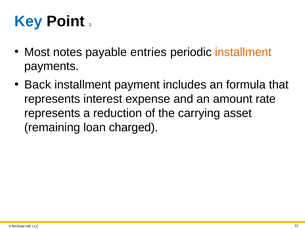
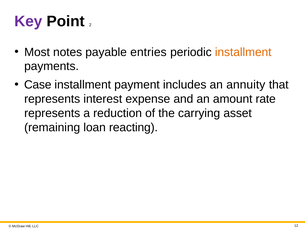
Key colour: blue -> purple (28, 21)
Back: Back -> Case (38, 85)
formula: formula -> annuity (246, 85)
charged: charged -> reacting (133, 127)
